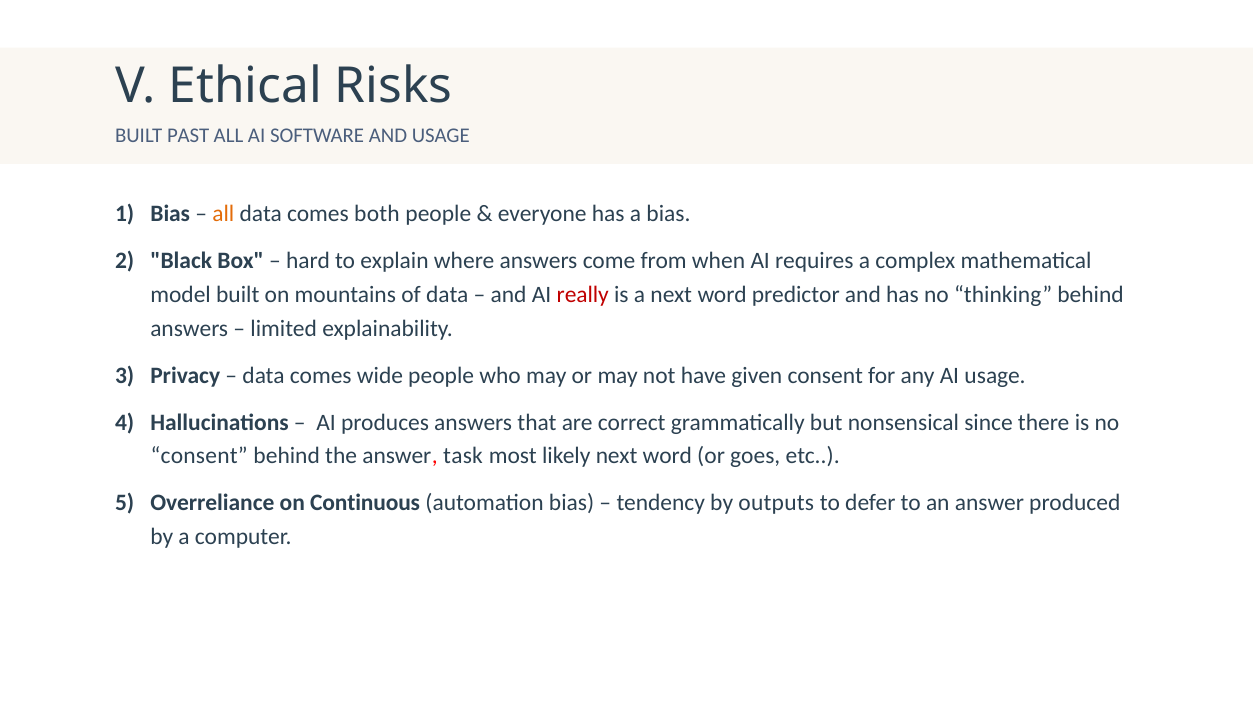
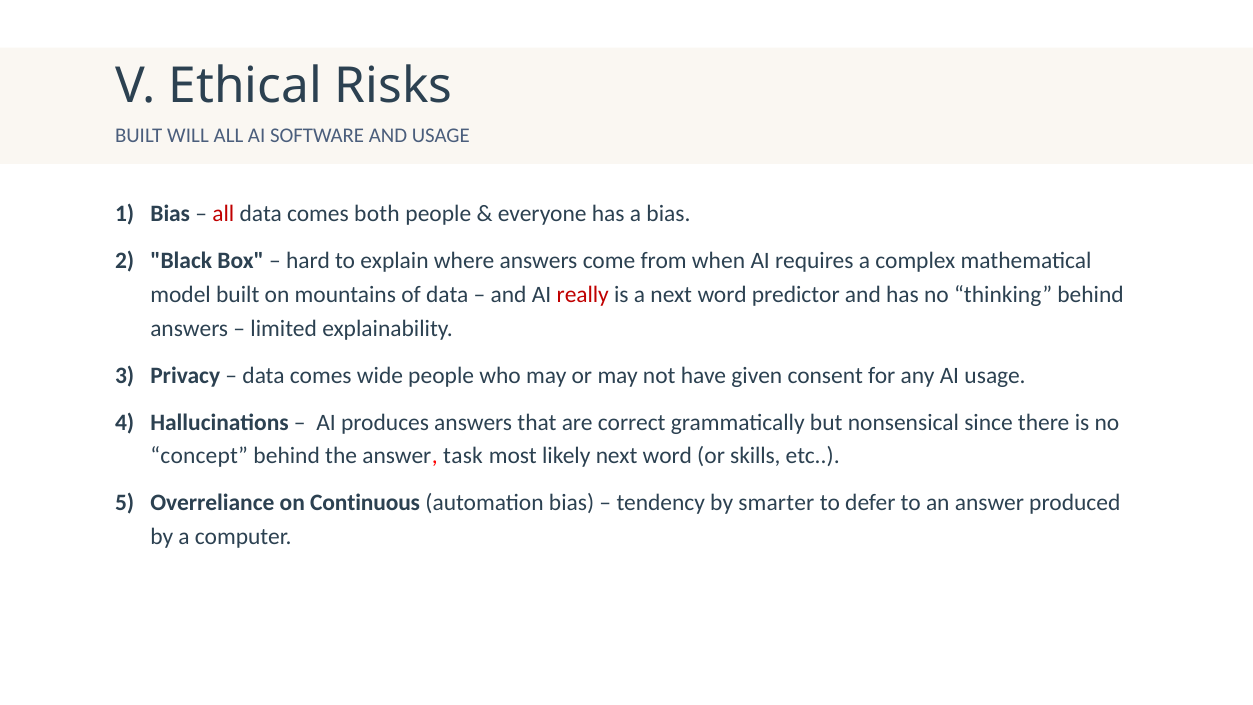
PAST: PAST -> WILL (188, 135)
all colour: orange -> red (223, 214)
consent: consent -> concept (199, 456)
goes: goes -> skills (755, 456)
outputs: outputs -> smarter (776, 503)
